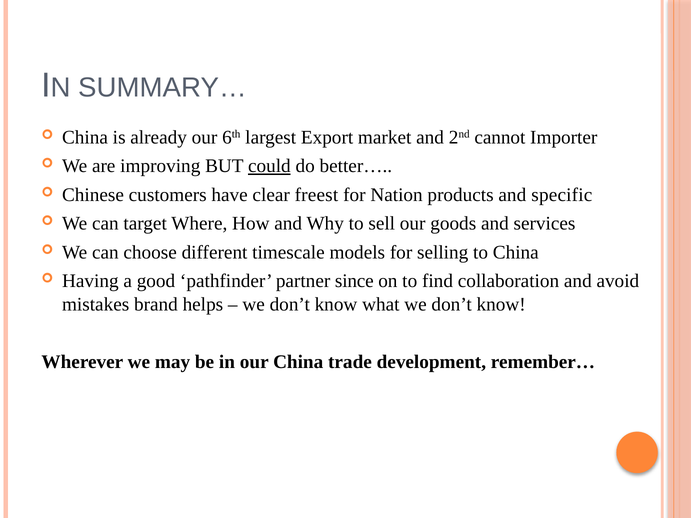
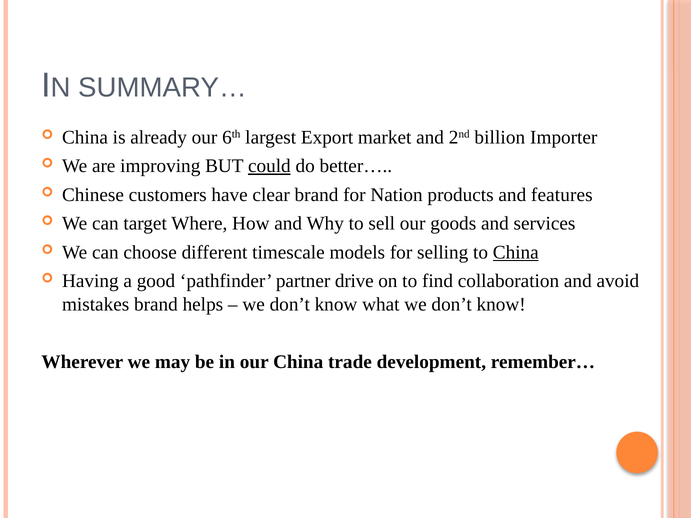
cannot: cannot -> billion (500, 137)
clear freest: freest -> brand (317, 195)
specific: specific -> features (562, 195)
China underline: none -> present (516, 252)
since: since -> drive (354, 281)
